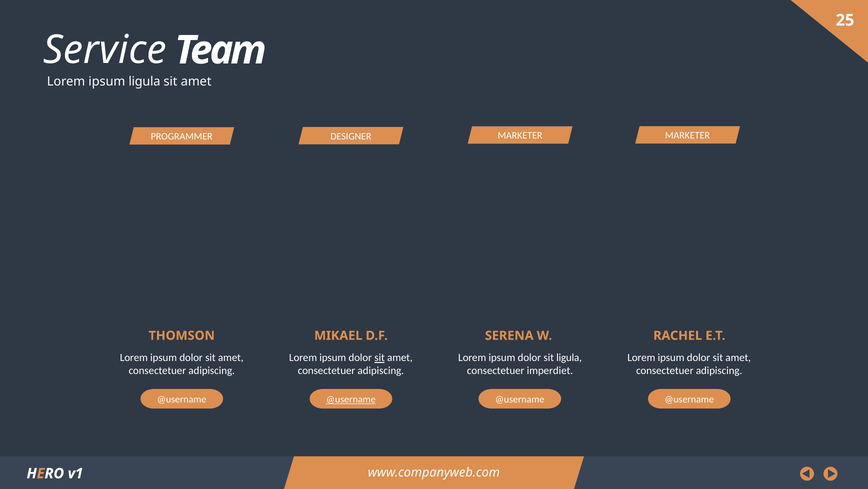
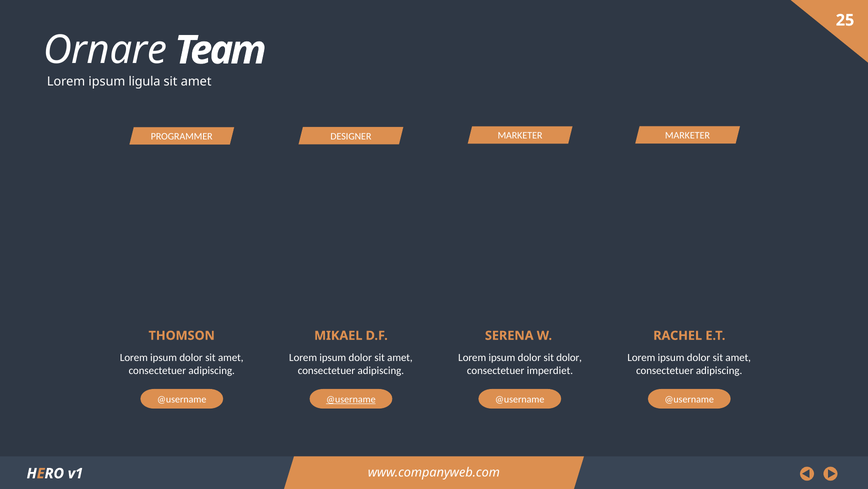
Service: Service -> Ornare (105, 50)
sit underline: present -> none (380, 357)
sit ligula: ligula -> dolor (569, 357)
